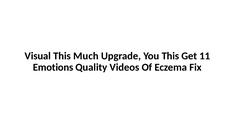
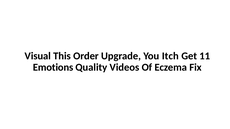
Much: Much -> Order (86, 56)
You This: This -> Itch (170, 56)
